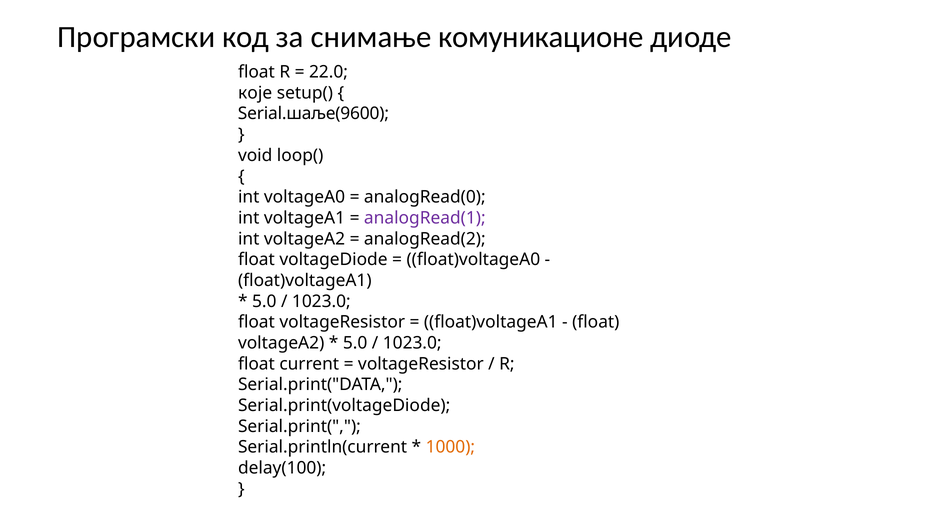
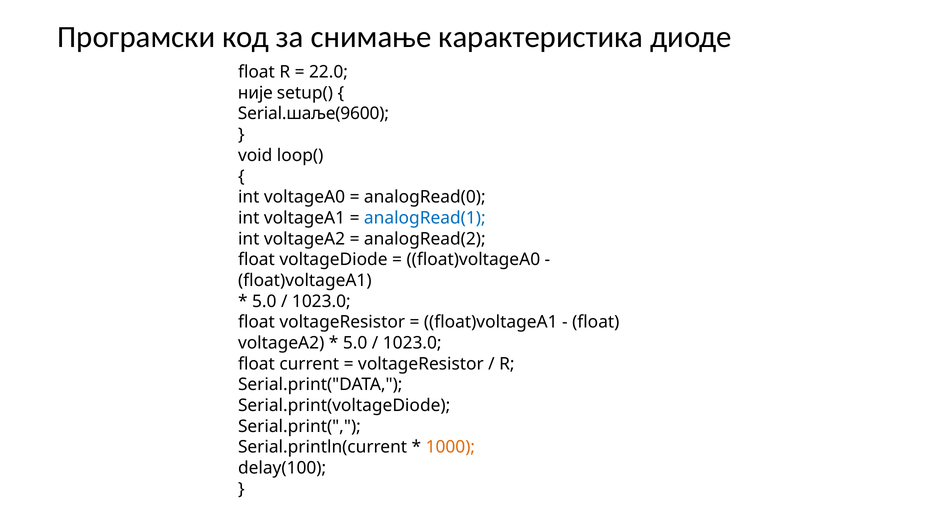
комуникационе: комуникационе -> карактеристика (541, 37)
које: које -> није (255, 93)
analogRead(1 colour: purple -> blue (425, 218)
